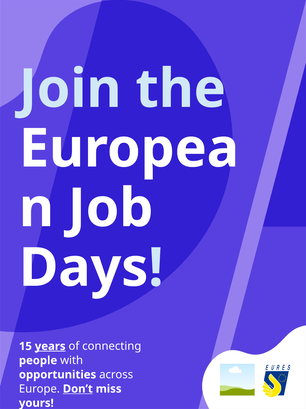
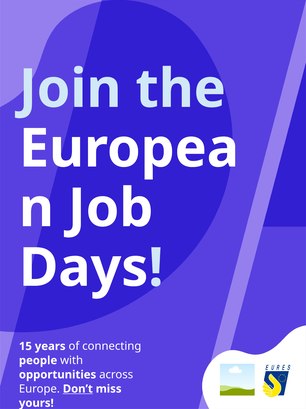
years underline: present -> none (50, 345)
